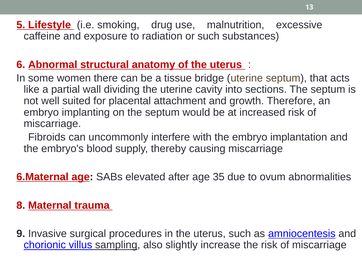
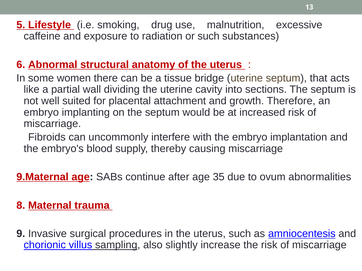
6.Maternal: 6.Maternal -> 9.Maternal (43, 177)
elevated: elevated -> continue (145, 177)
